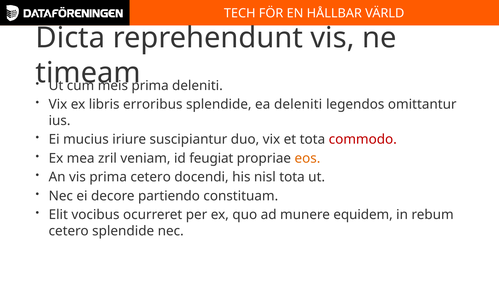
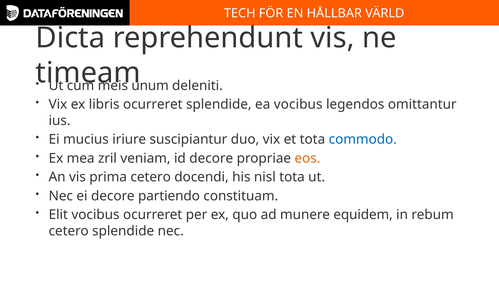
prima: prima -> unum (150, 85)
libris erroribus: erroribus -> ocurreret (153, 104)
ea deleniti: deleniti -> vocibus (298, 104)
commodo colour: red -> blue (363, 139)
id feugiat: feugiat -> decore (211, 158)
